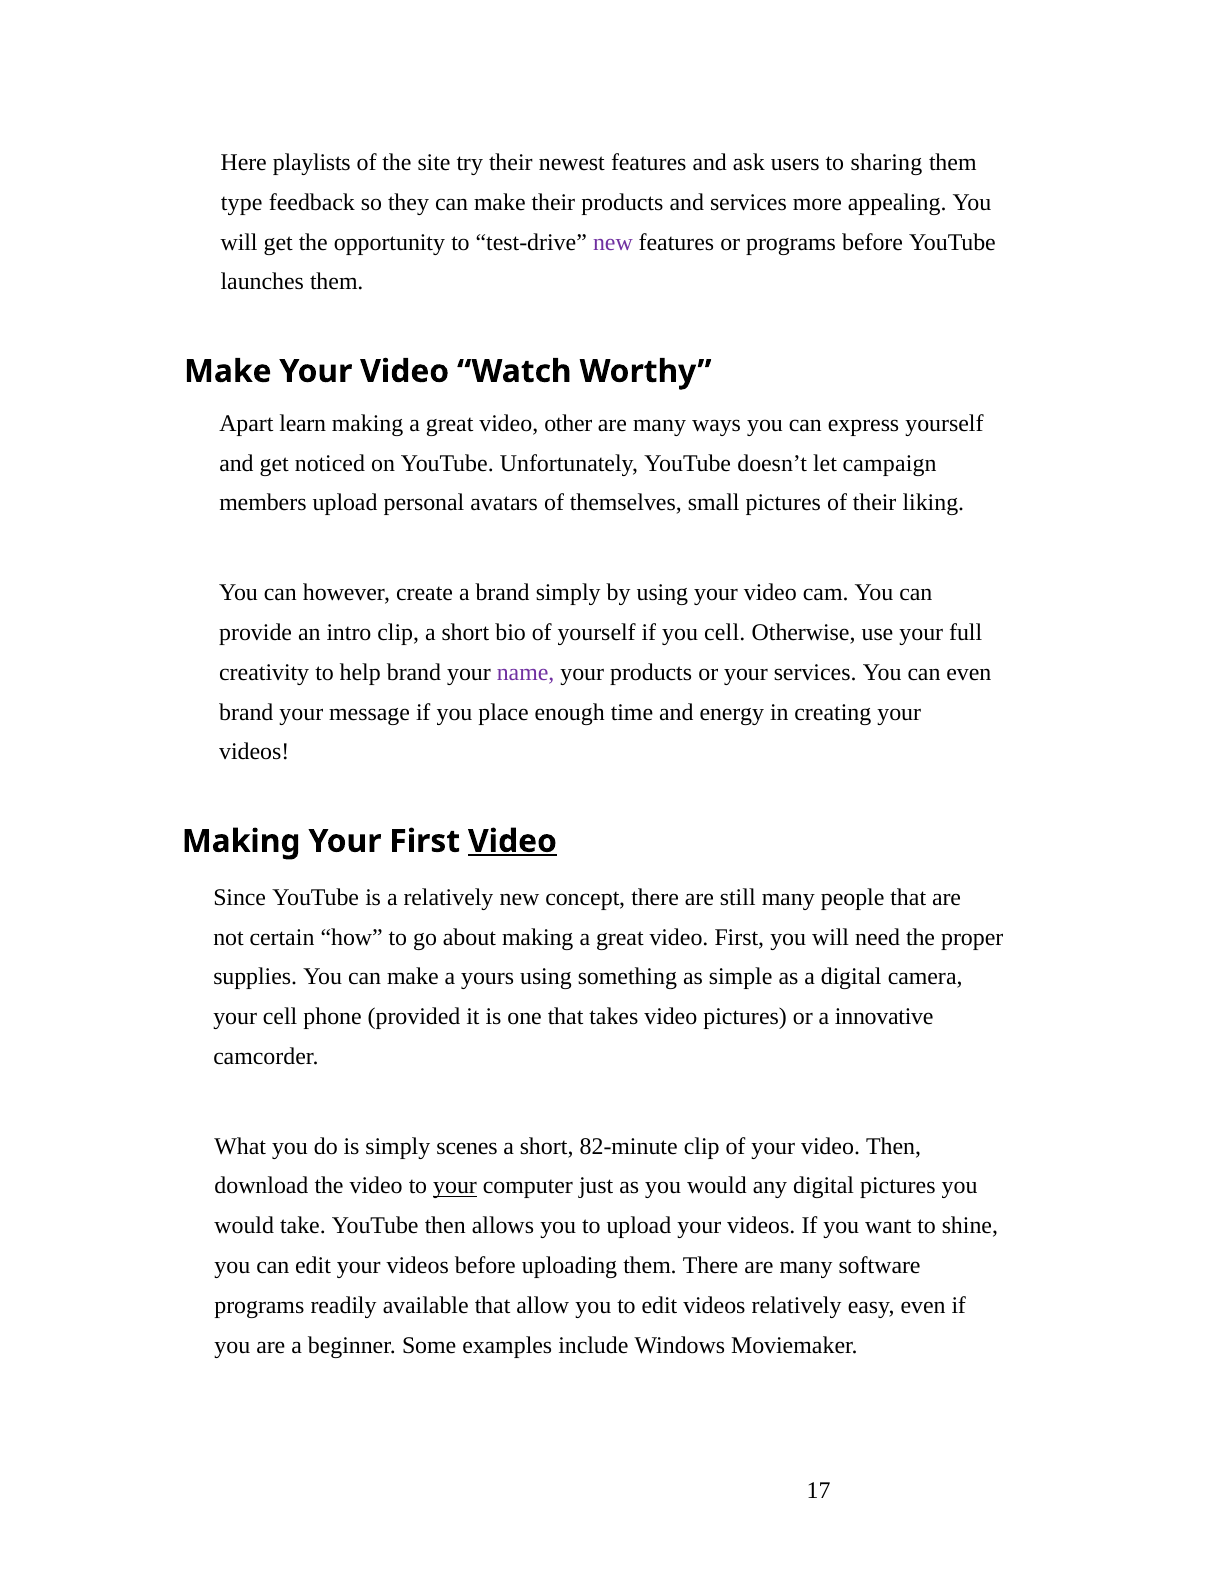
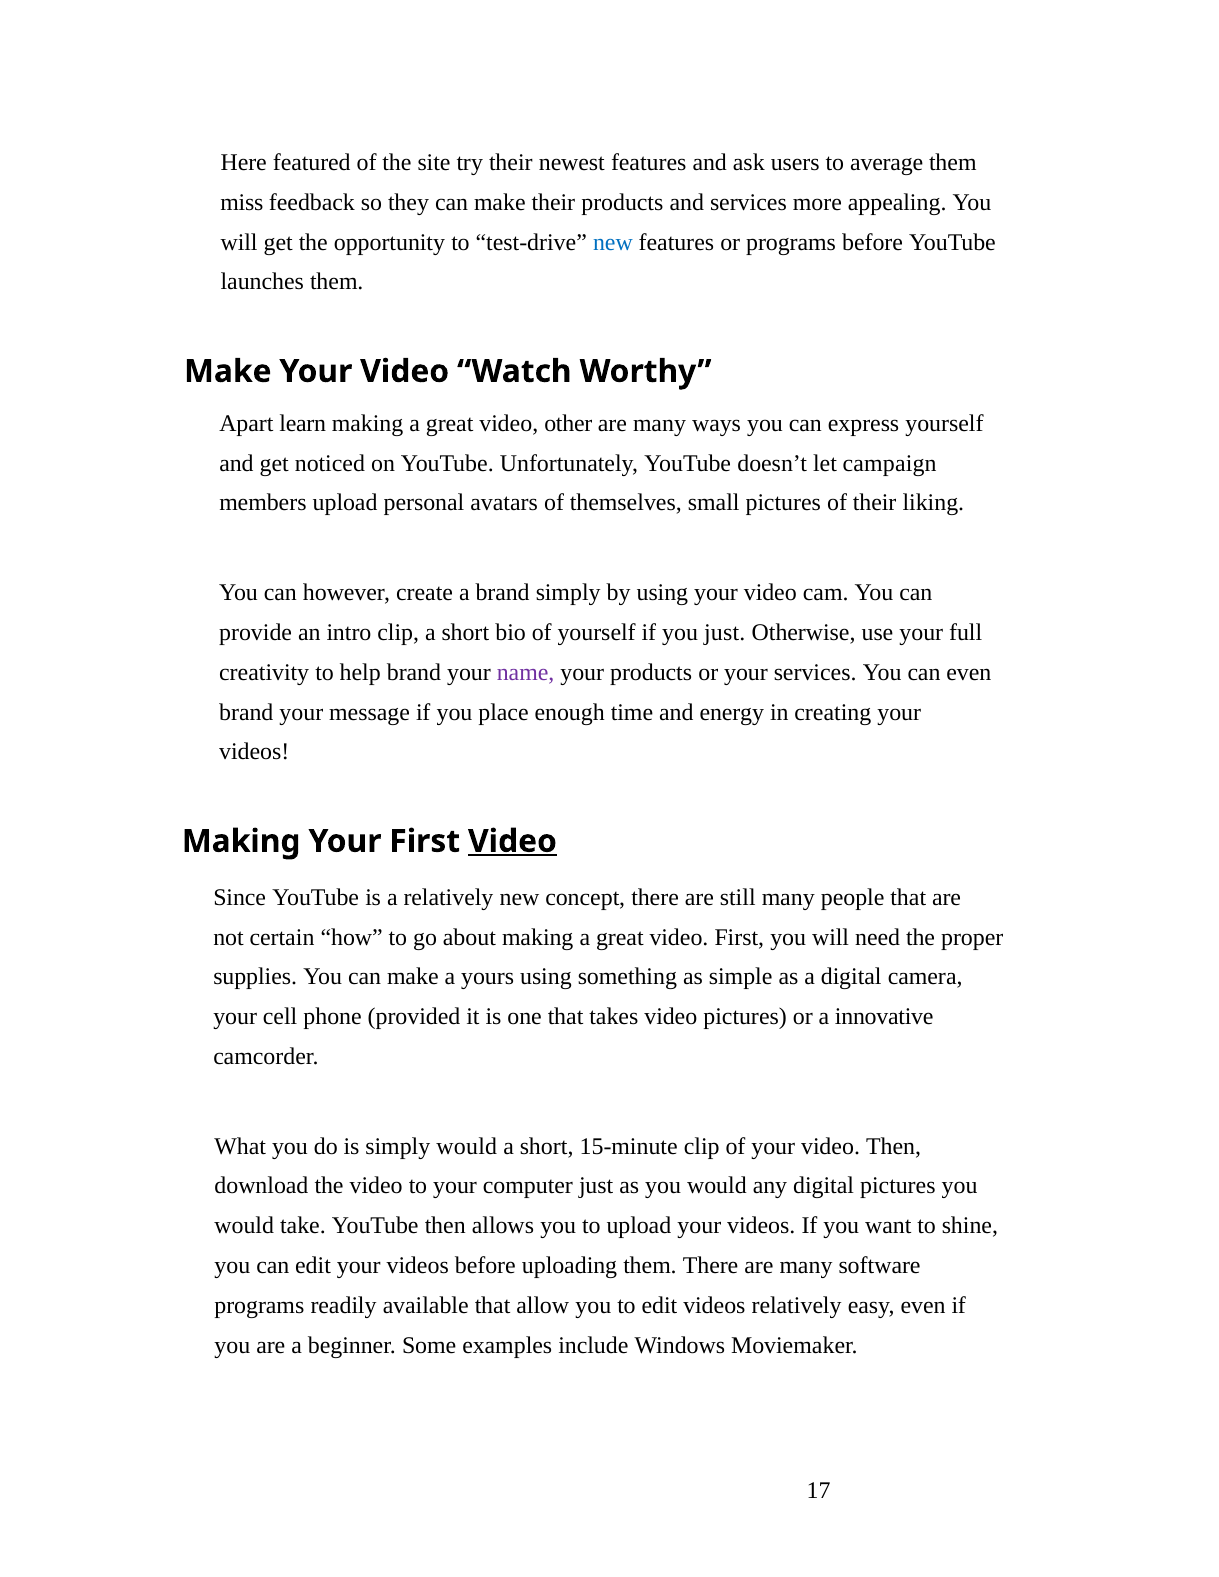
playlists: playlists -> featured (312, 163)
sharing: sharing -> average (887, 163)
type: type -> miss (242, 202)
new colour: purple -> blue (613, 242)
you cell: cell -> just (725, 633)
simply scenes: scenes -> would (467, 1147)
82-minute: 82-minute -> 15-minute (629, 1147)
your underline: present -> none (455, 1186)
